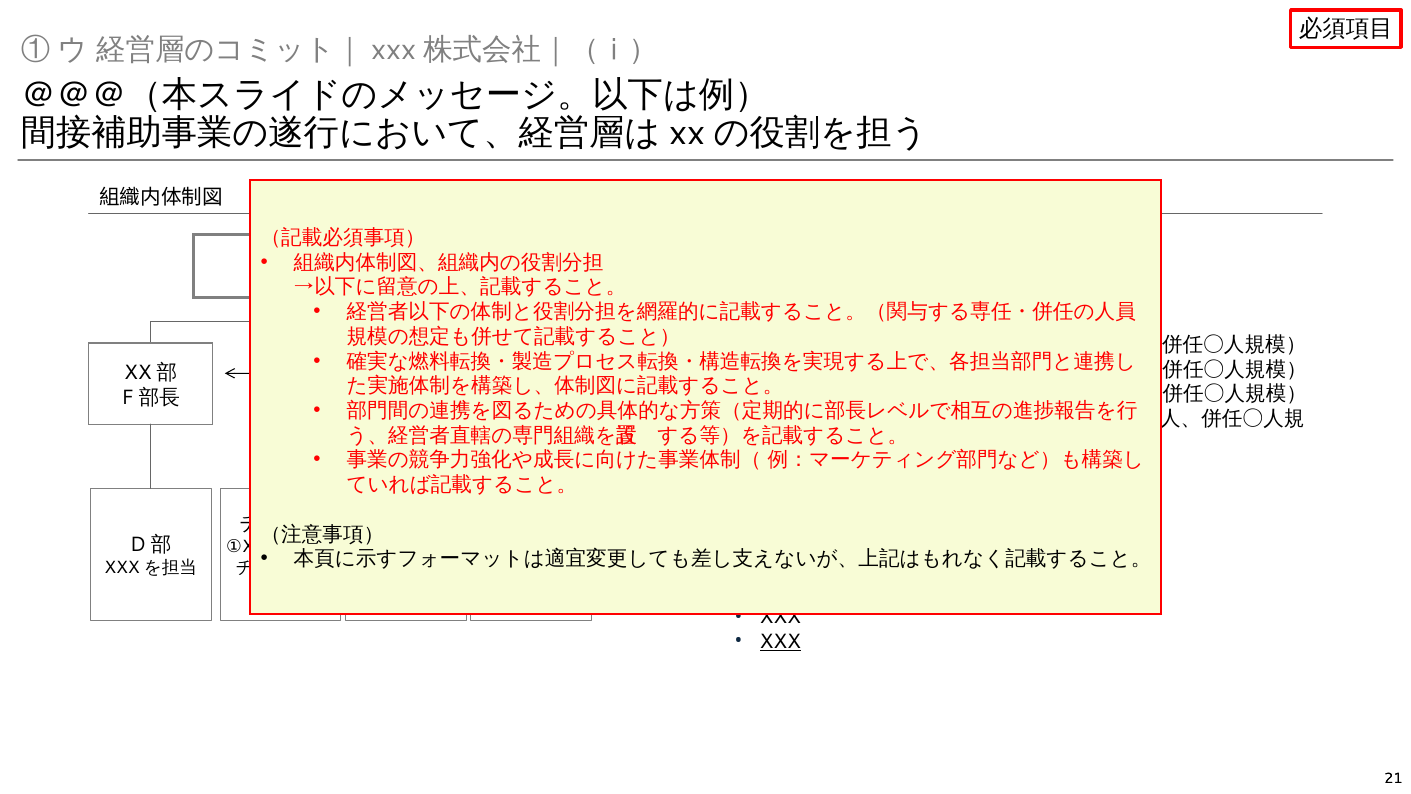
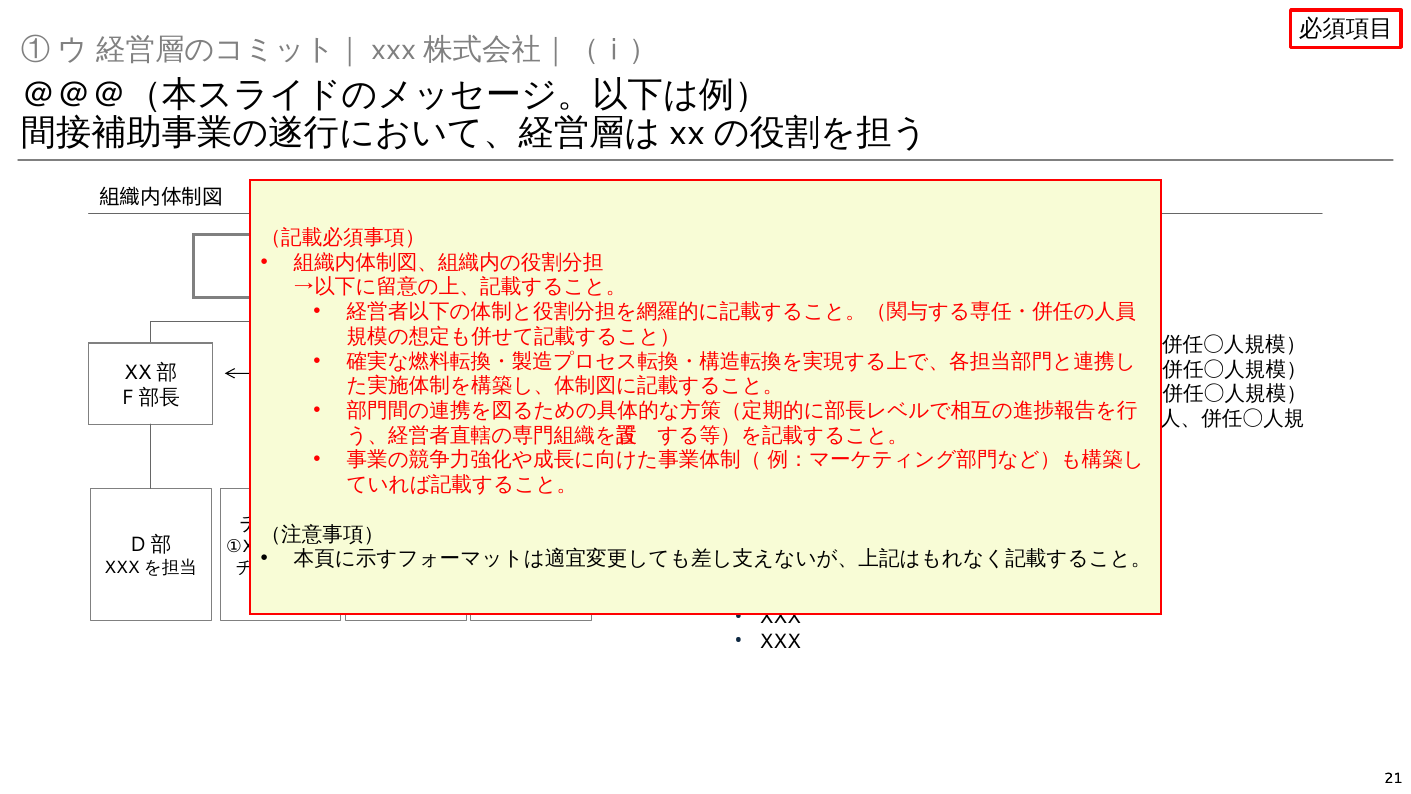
XXX underline: present -> none (780, 641)
